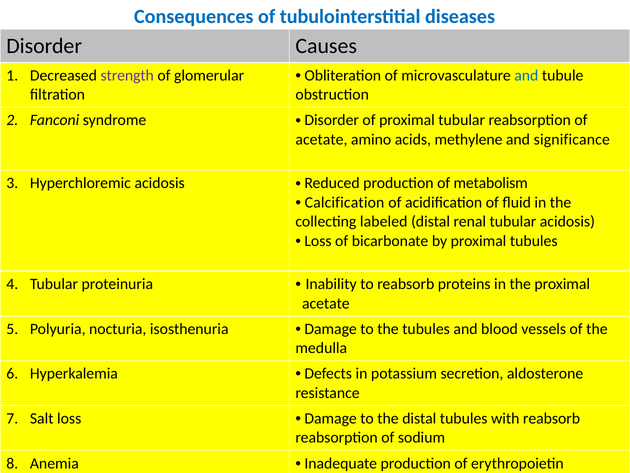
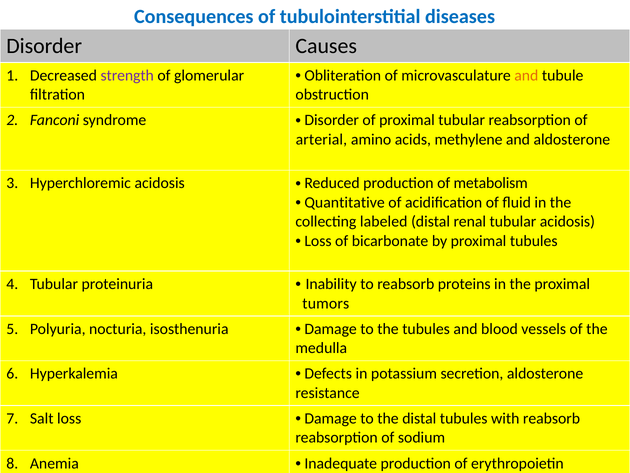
and colour: blue -> orange (526, 75)
acetate: acetate -> arterial (321, 139)
and significance: significance -> aldosterone (572, 139)
Calcification: Calcification -> Quantitative (345, 202)
acetate: acetate -> tumors (326, 303)
